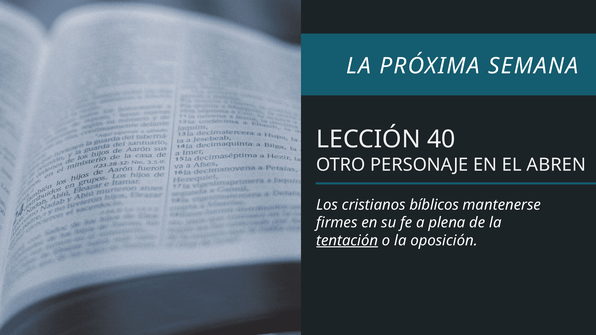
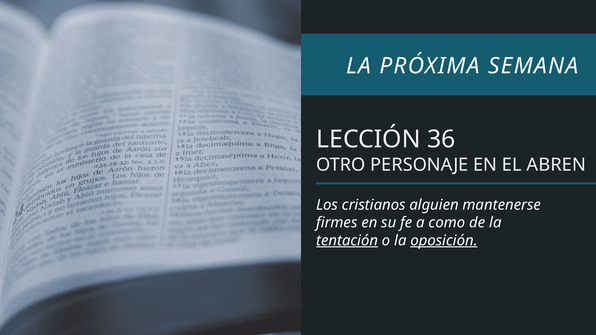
40: 40 -> 36 (441, 140)
bíblicos: bíblicos -> alguien (434, 205)
plena: plena -> como (447, 223)
oposición underline: none -> present (444, 241)
